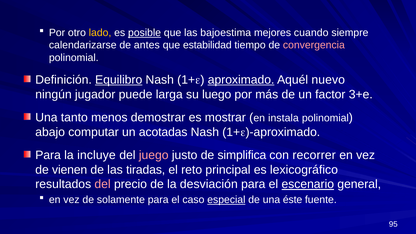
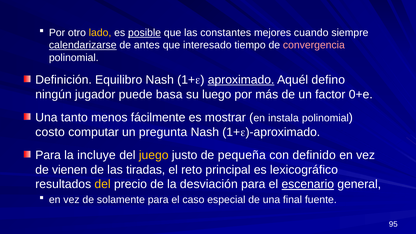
bajoestima: bajoestima -> constantes (226, 33)
calendarizarse underline: none -> present (83, 45)
estabilidad: estabilidad -> interesado (207, 45)
Equilibro underline: present -> none (119, 80)
nuevo: nuevo -> defino (328, 80)
larga: larga -> basa (169, 94)
3+e: 3+e -> 0+e (361, 94)
demostrar: demostrar -> fácilmente (158, 117)
abajo: abajo -> costo (50, 132)
acotadas: acotadas -> pregunta (163, 132)
juego colour: pink -> yellow (154, 155)
simplifica: simplifica -> pequeña (242, 155)
recorrer: recorrer -> definido (314, 155)
del colour: pink -> yellow (103, 184)
especial underline: present -> none (226, 200)
éste: éste -> final (293, 200)
